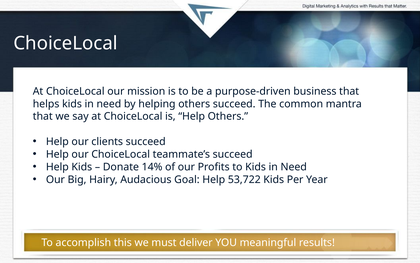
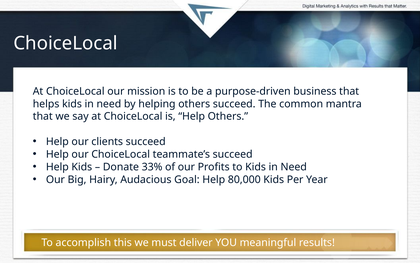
14%: 14% -> 33% (152, 167)
53,722: 53,722 -> 80,000 (244, 179)
